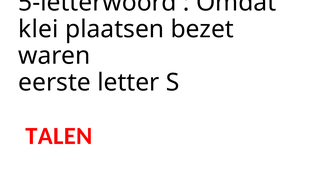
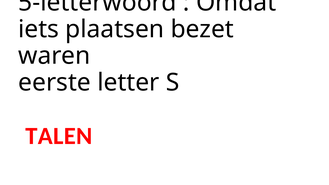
klei: klei -> iets (39, 29)
